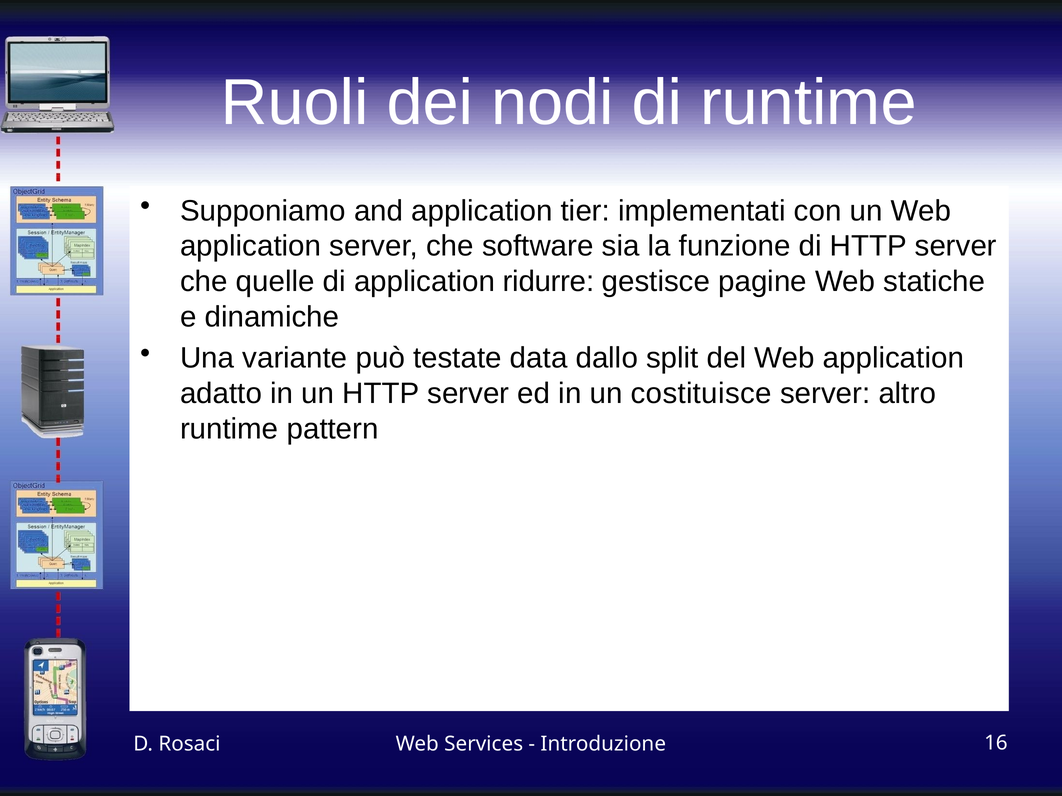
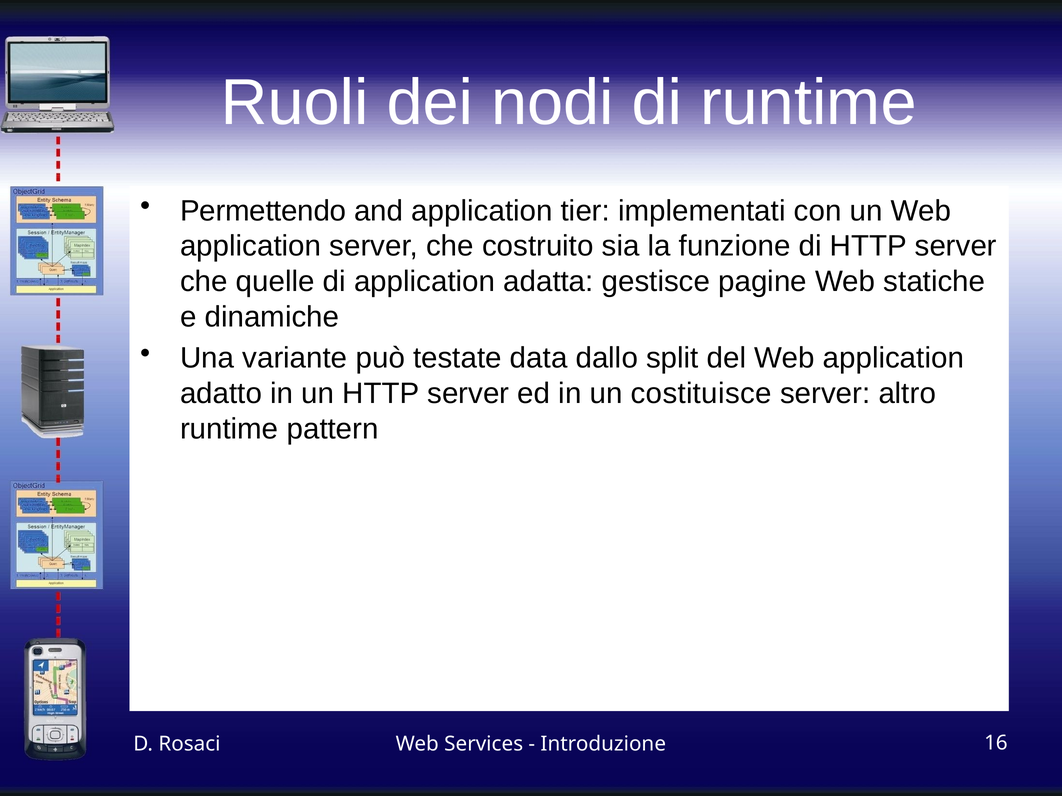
Supponiamo: Supponiamo -> Permettendo (263, 211)
software: software -> costruito (538, 246)
ridurre: ridurre -> adatta (548, 282)
